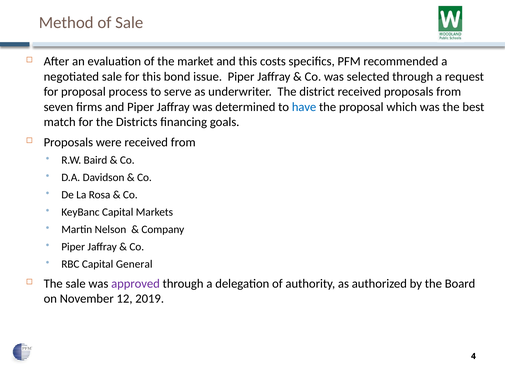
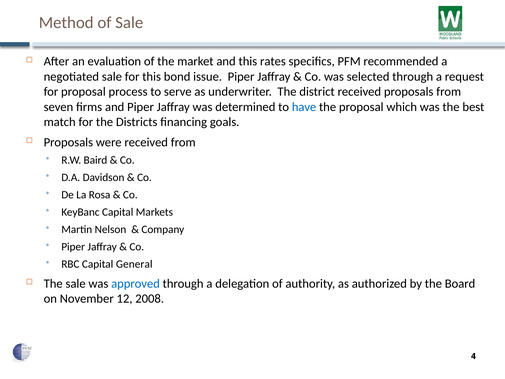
costs: costs -> rates (273, 61)
approved colour: purple -> blue (136, 283)
2019: 2019 -> 2008 (150, 299)
